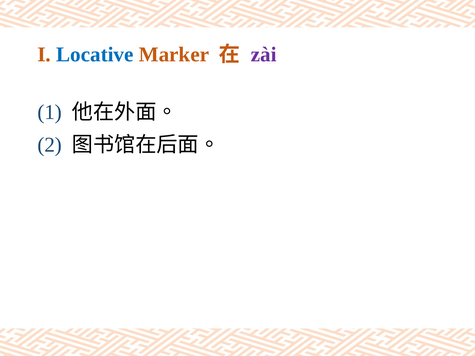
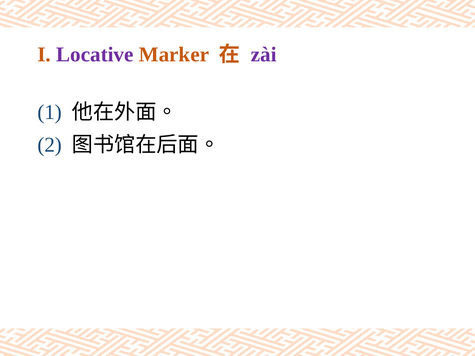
Locative colour: blue -> purple (95, 55)
